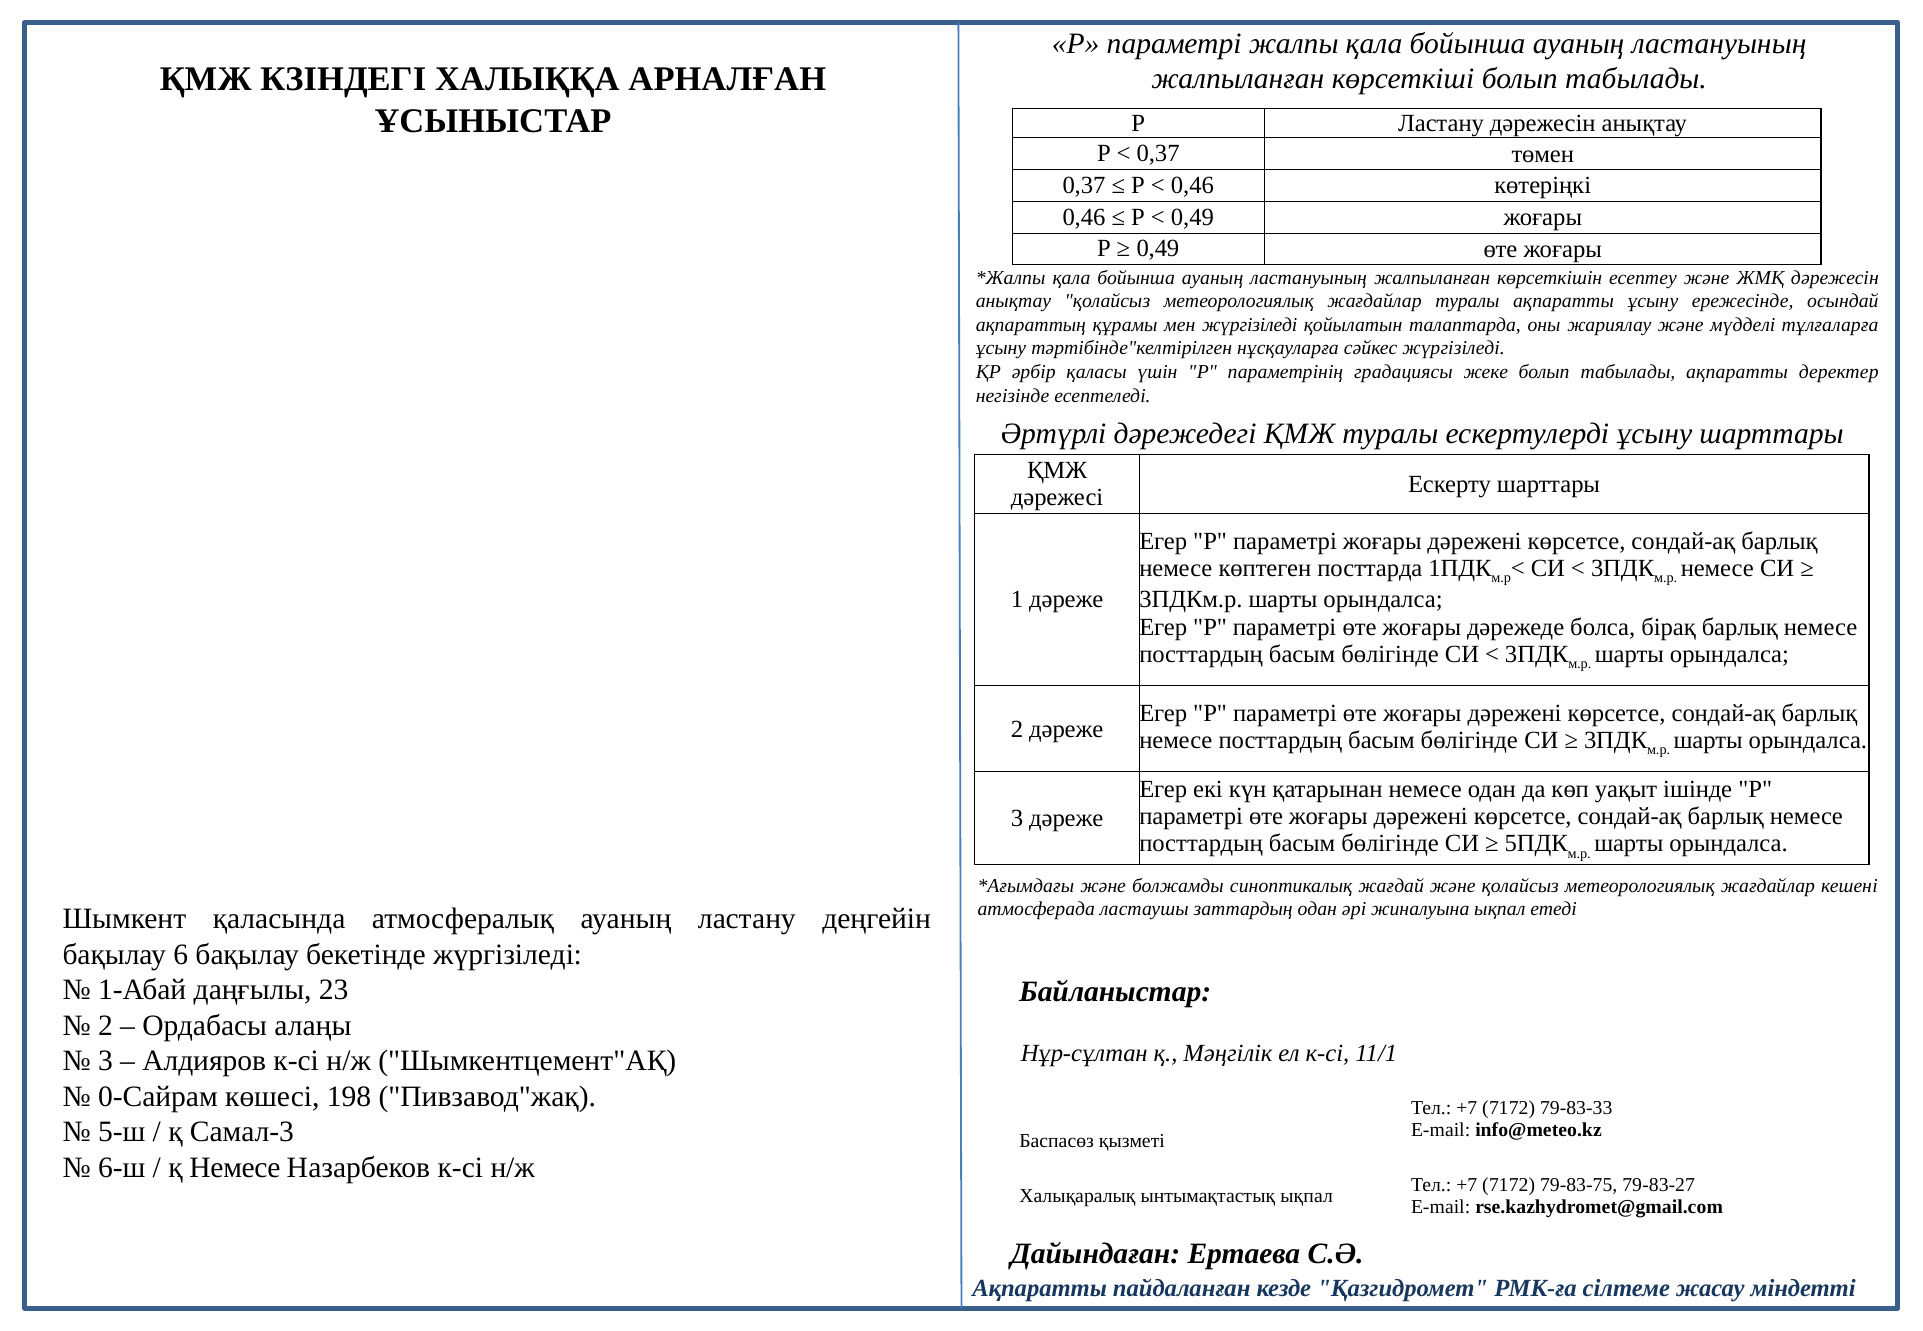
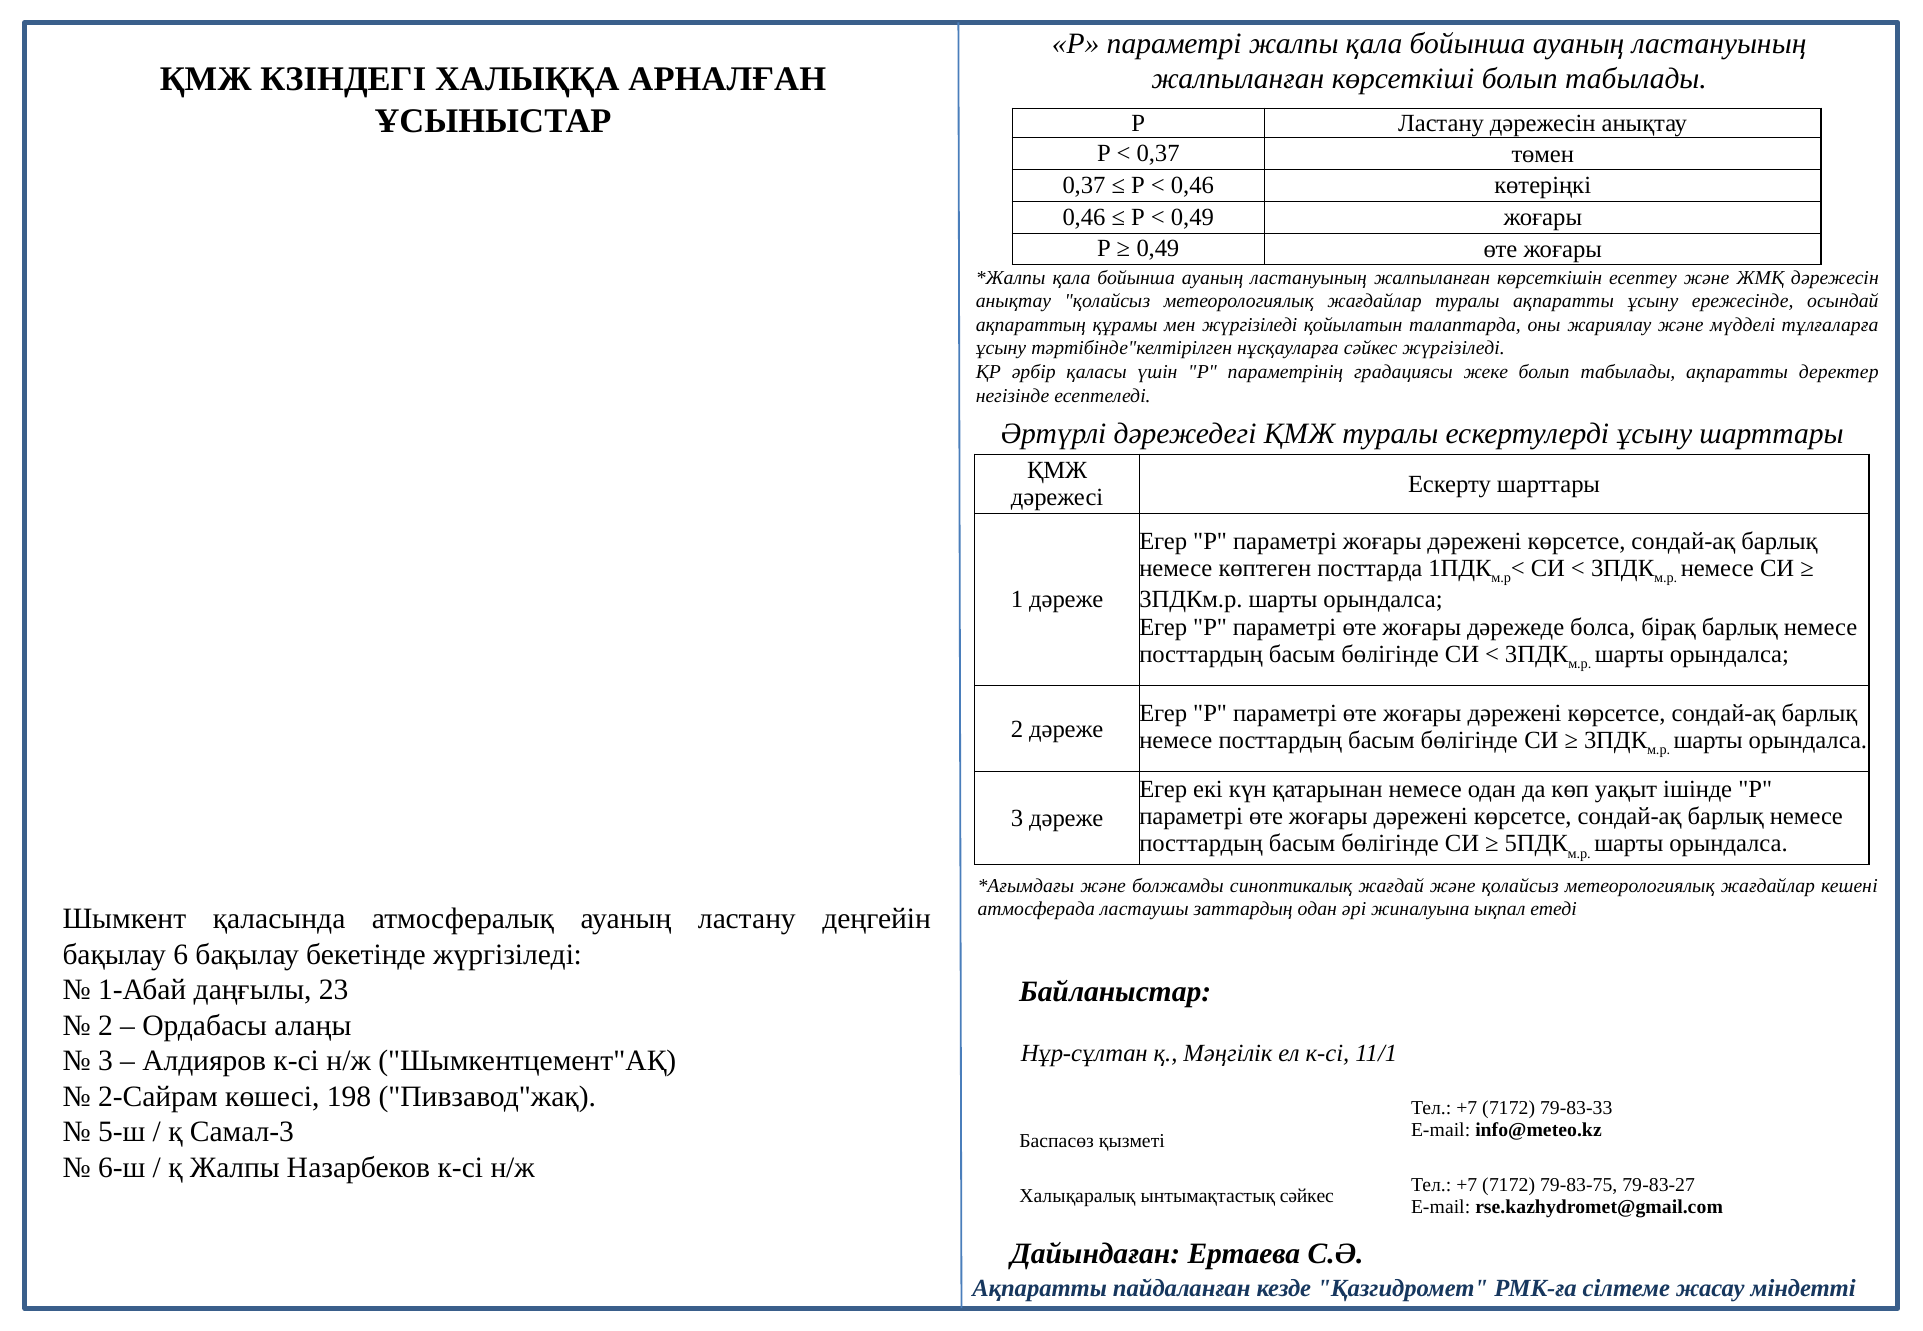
0-Сайрам: 0-Сайрам -> 2-Сайрам (158, 1097)
қ Немесе: Немесе -> Жалпы (235, 1168)
ынтымақтастық ықпал: ықпал -> сәйкес (1307, 1196)
